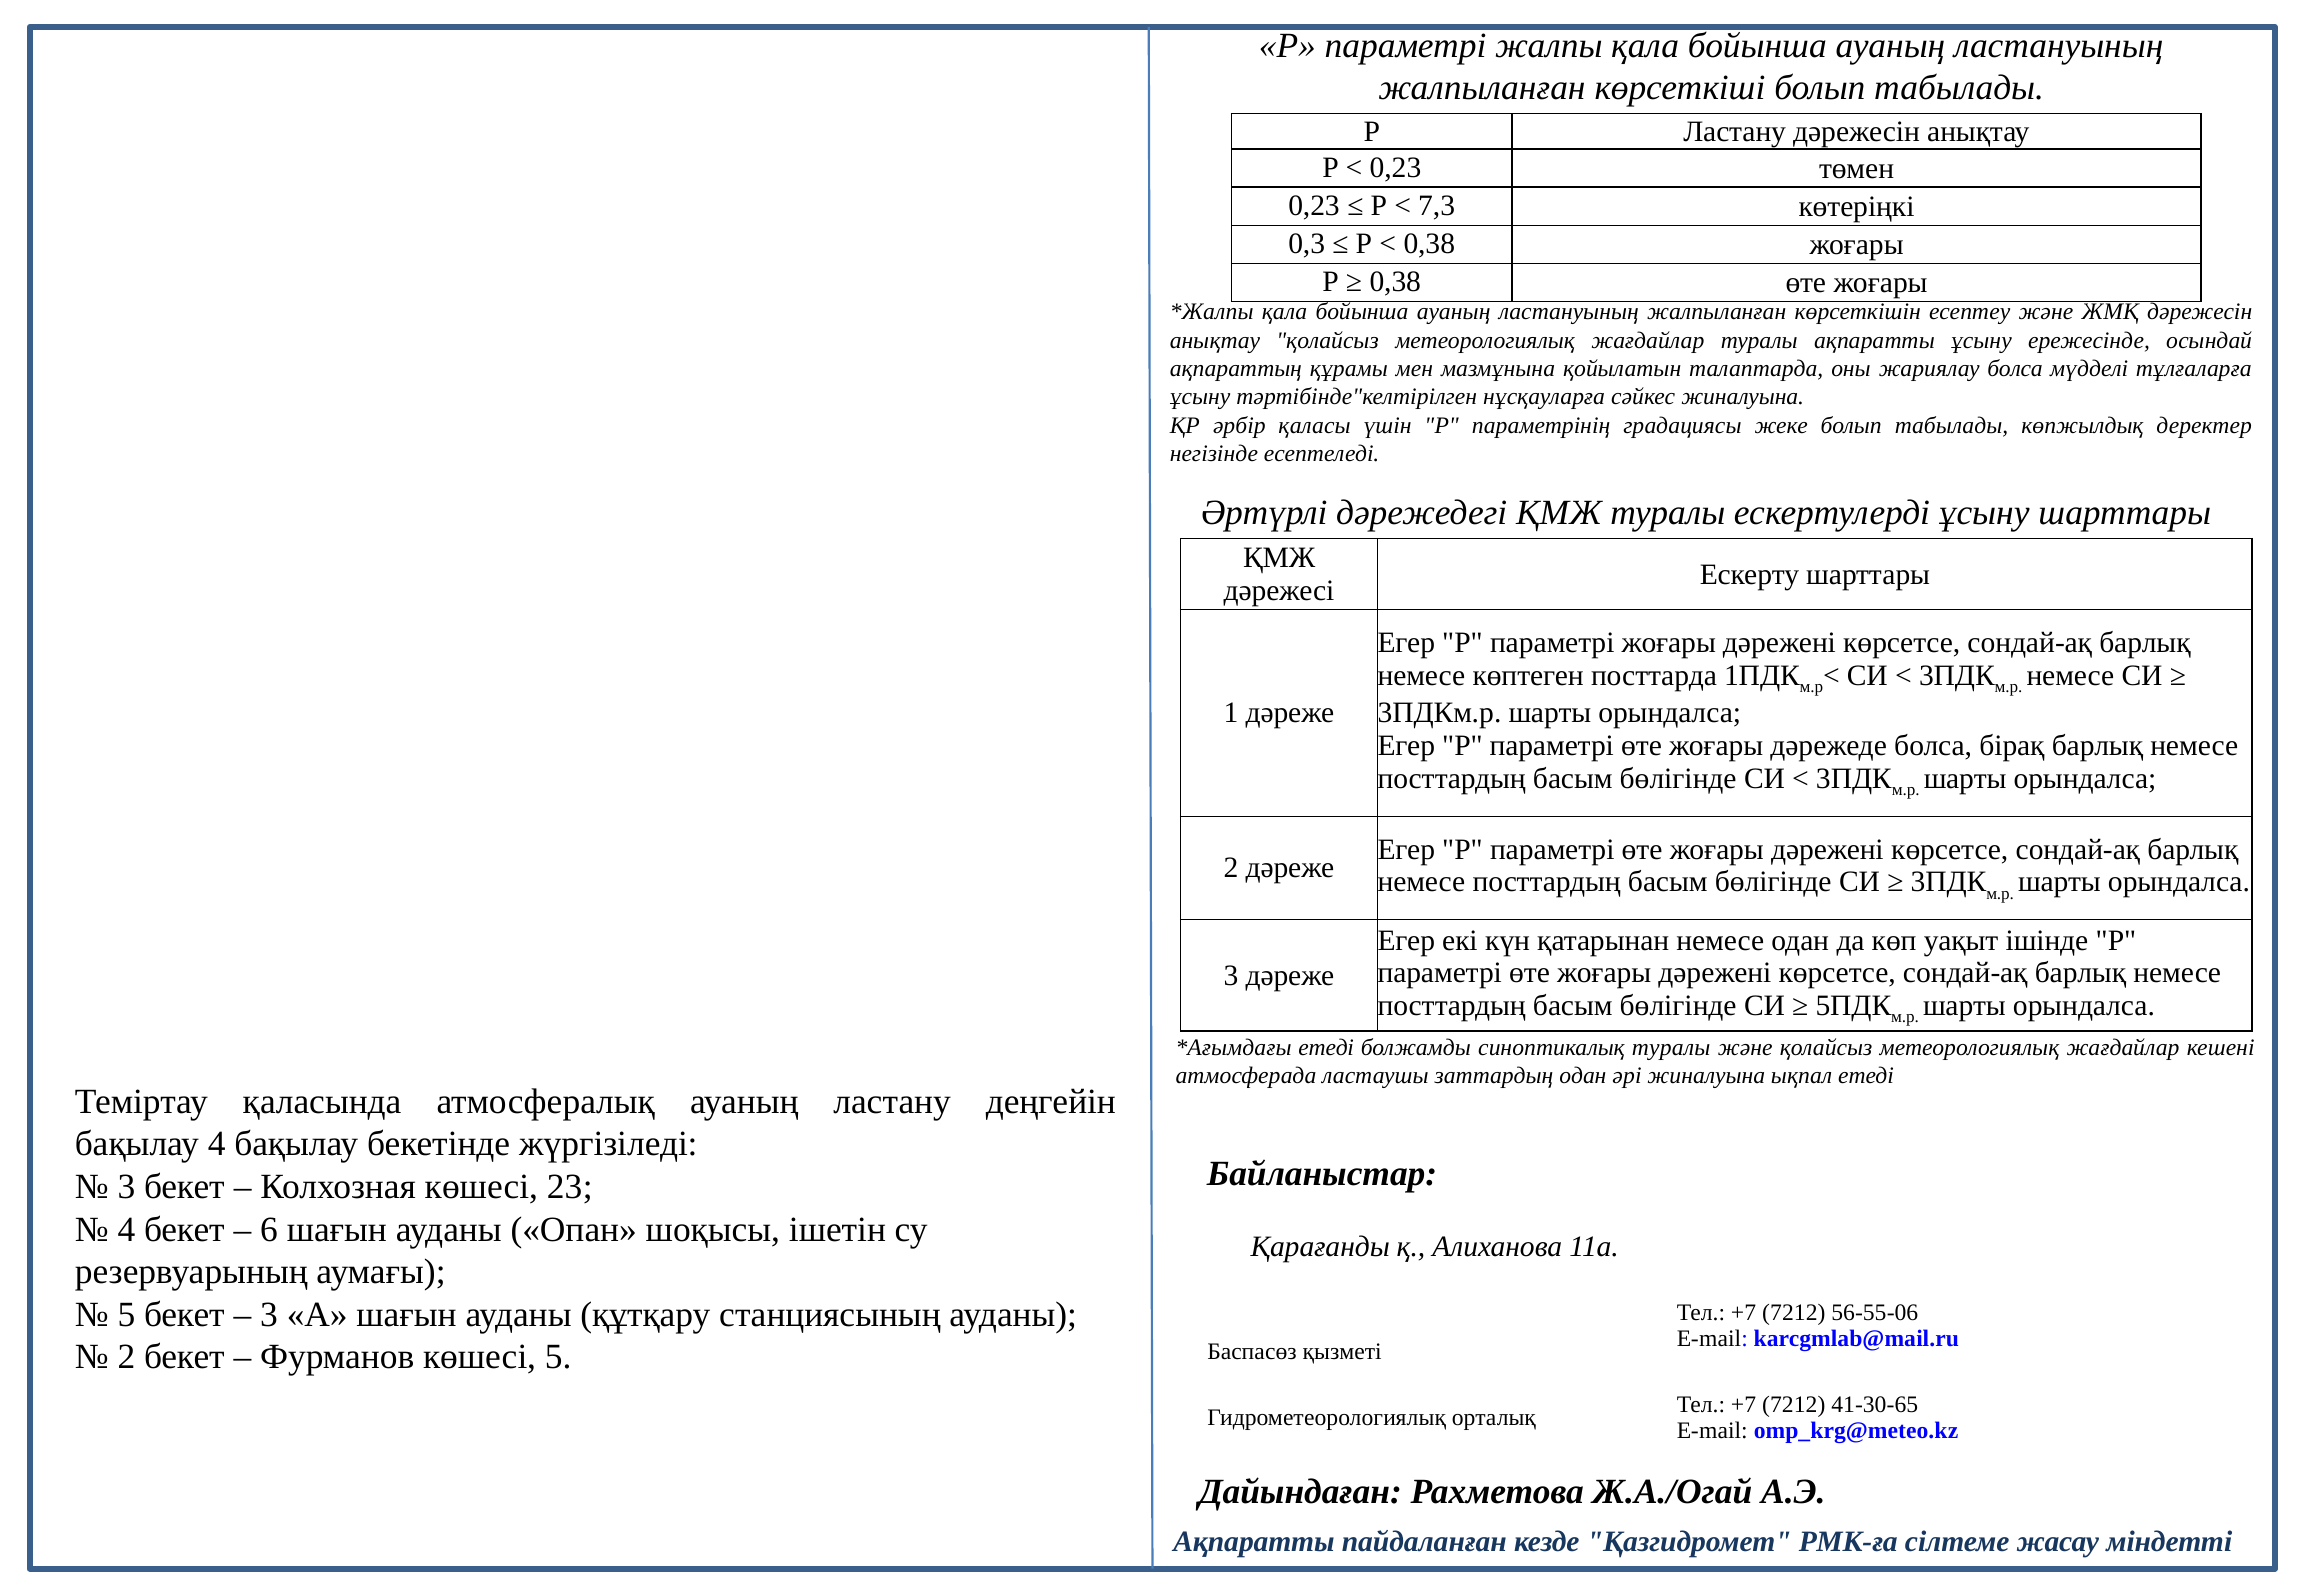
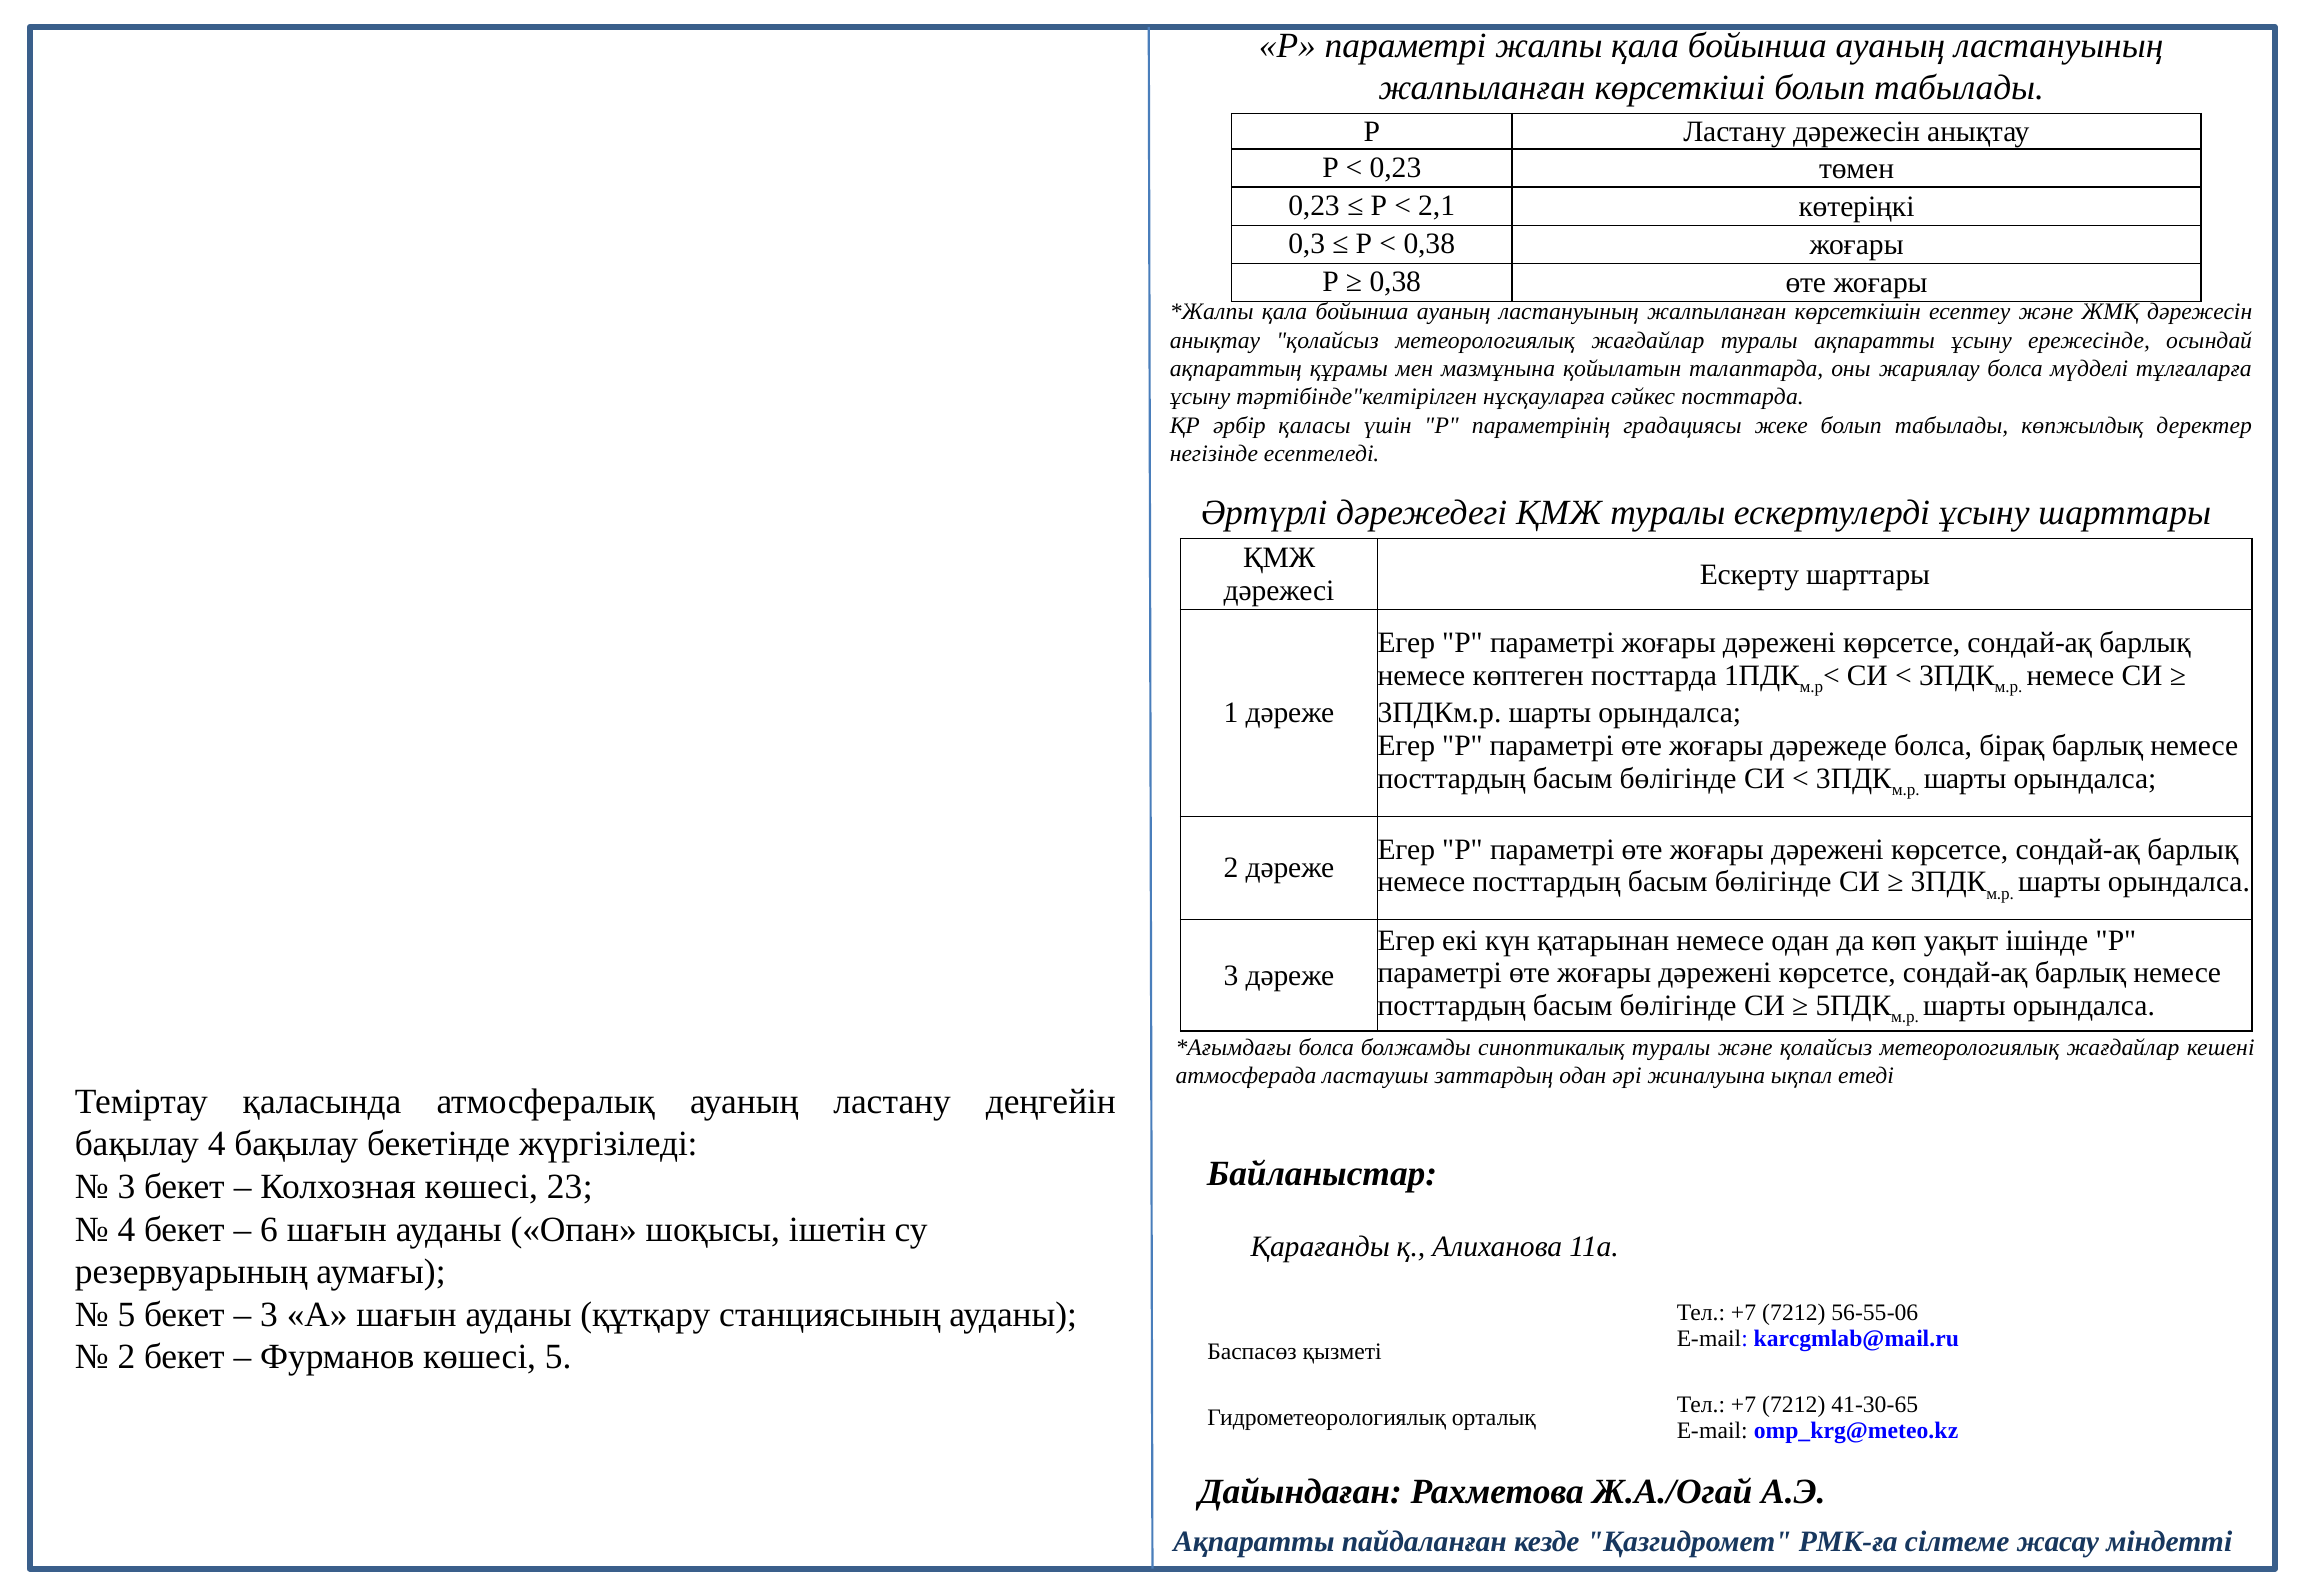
7,3: 7,3 -> 2,1 (1437, 206)
сәйкес жиналуына: жиналуына -> посттарда (1743, 397)
етеді: етеді -> болса (1326, 1047)
